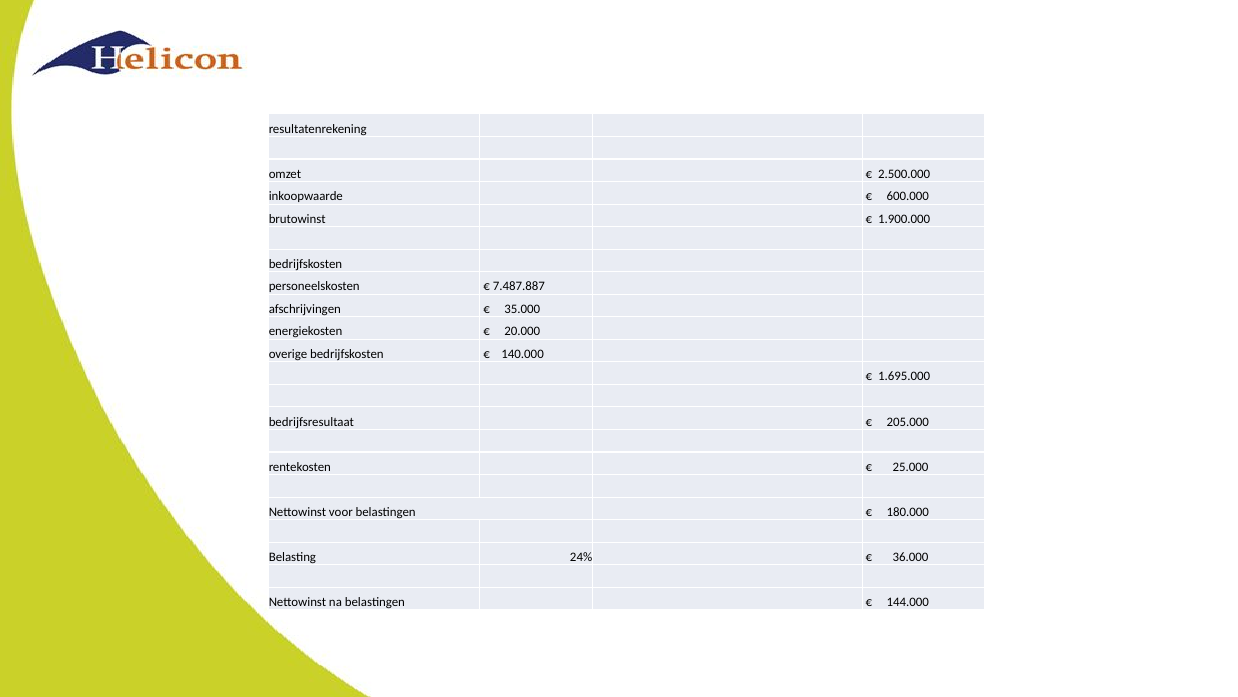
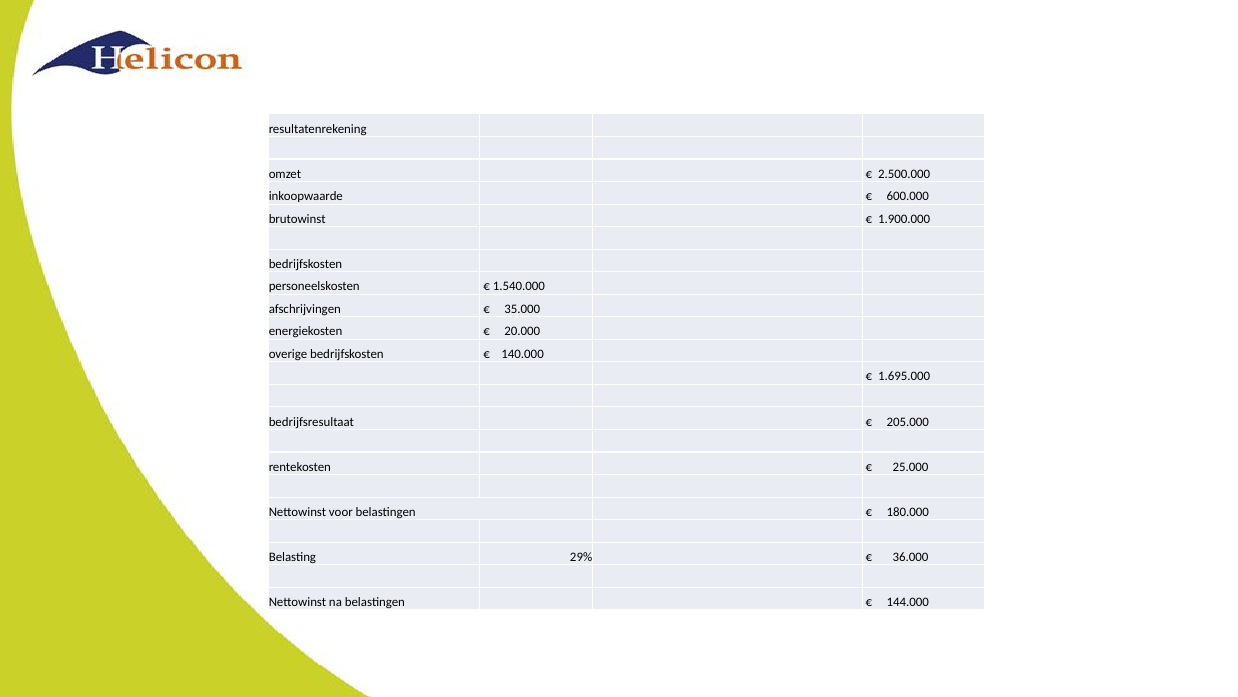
7.487.887: 7.487.887 -> 1.540.000 (519, 286)
24%: 24% -> 29% (581, 556)
